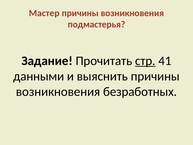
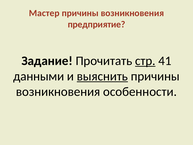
подмастерья: подмастерья -> предприятие (97, 24)
выяснить underline: none -> present (102, 76)
безработных: безработных -> особенности (140, 92)
